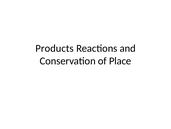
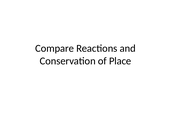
Products: Products -> Compare (55, 48)
